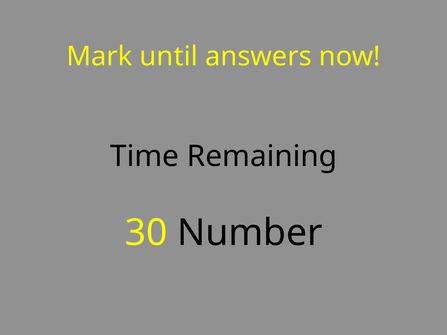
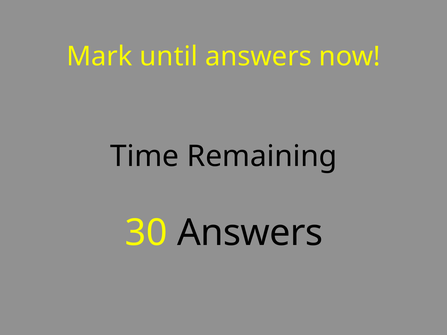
30 Number: Number -> Answers (250, 233)
